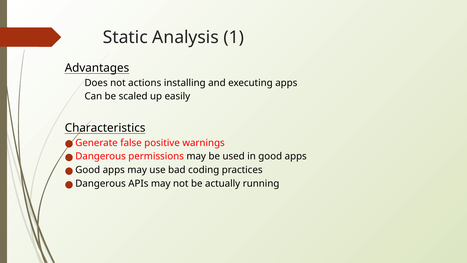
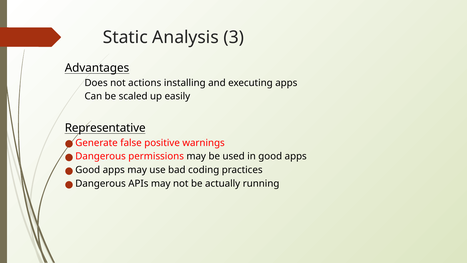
1: 1 -> 3 (234, 37)
Characteristics: Characteristics -> Representative (105, 128)
